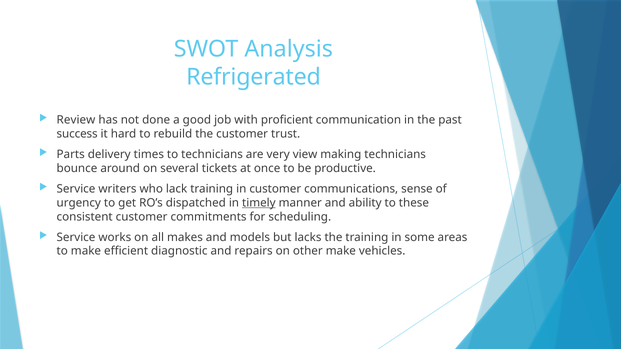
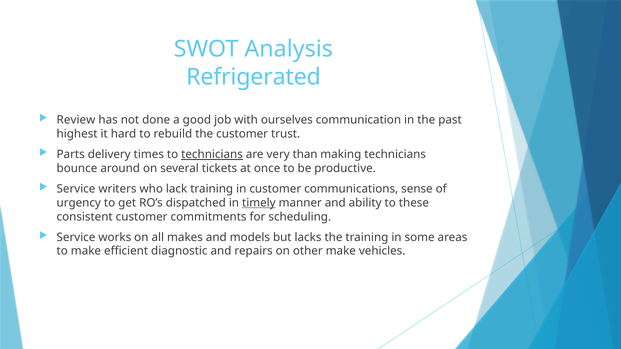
proficient: proficient -> ourselves (287, 120)
success: success -> highest (77, 134)
technicians underline: none -> present (212, 155)
view: view -> than (305, 155)
